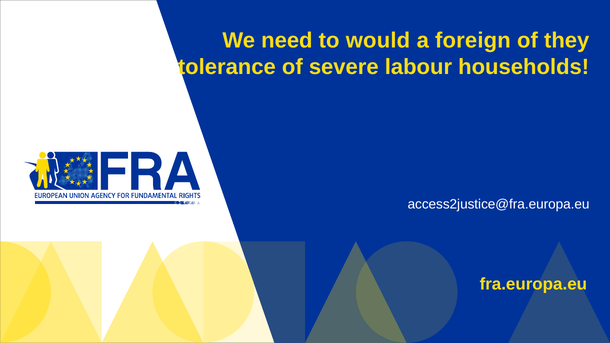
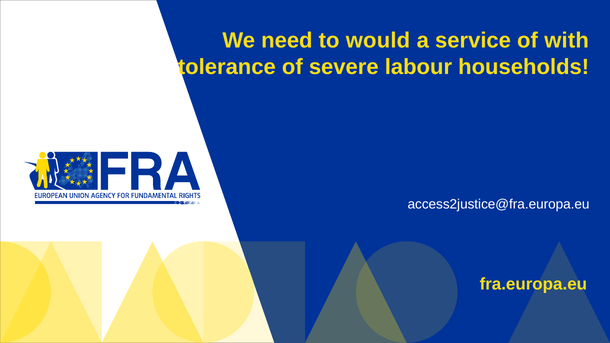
foreign: foreign -> service (473, 40)
they: they -> with (567, 40)
